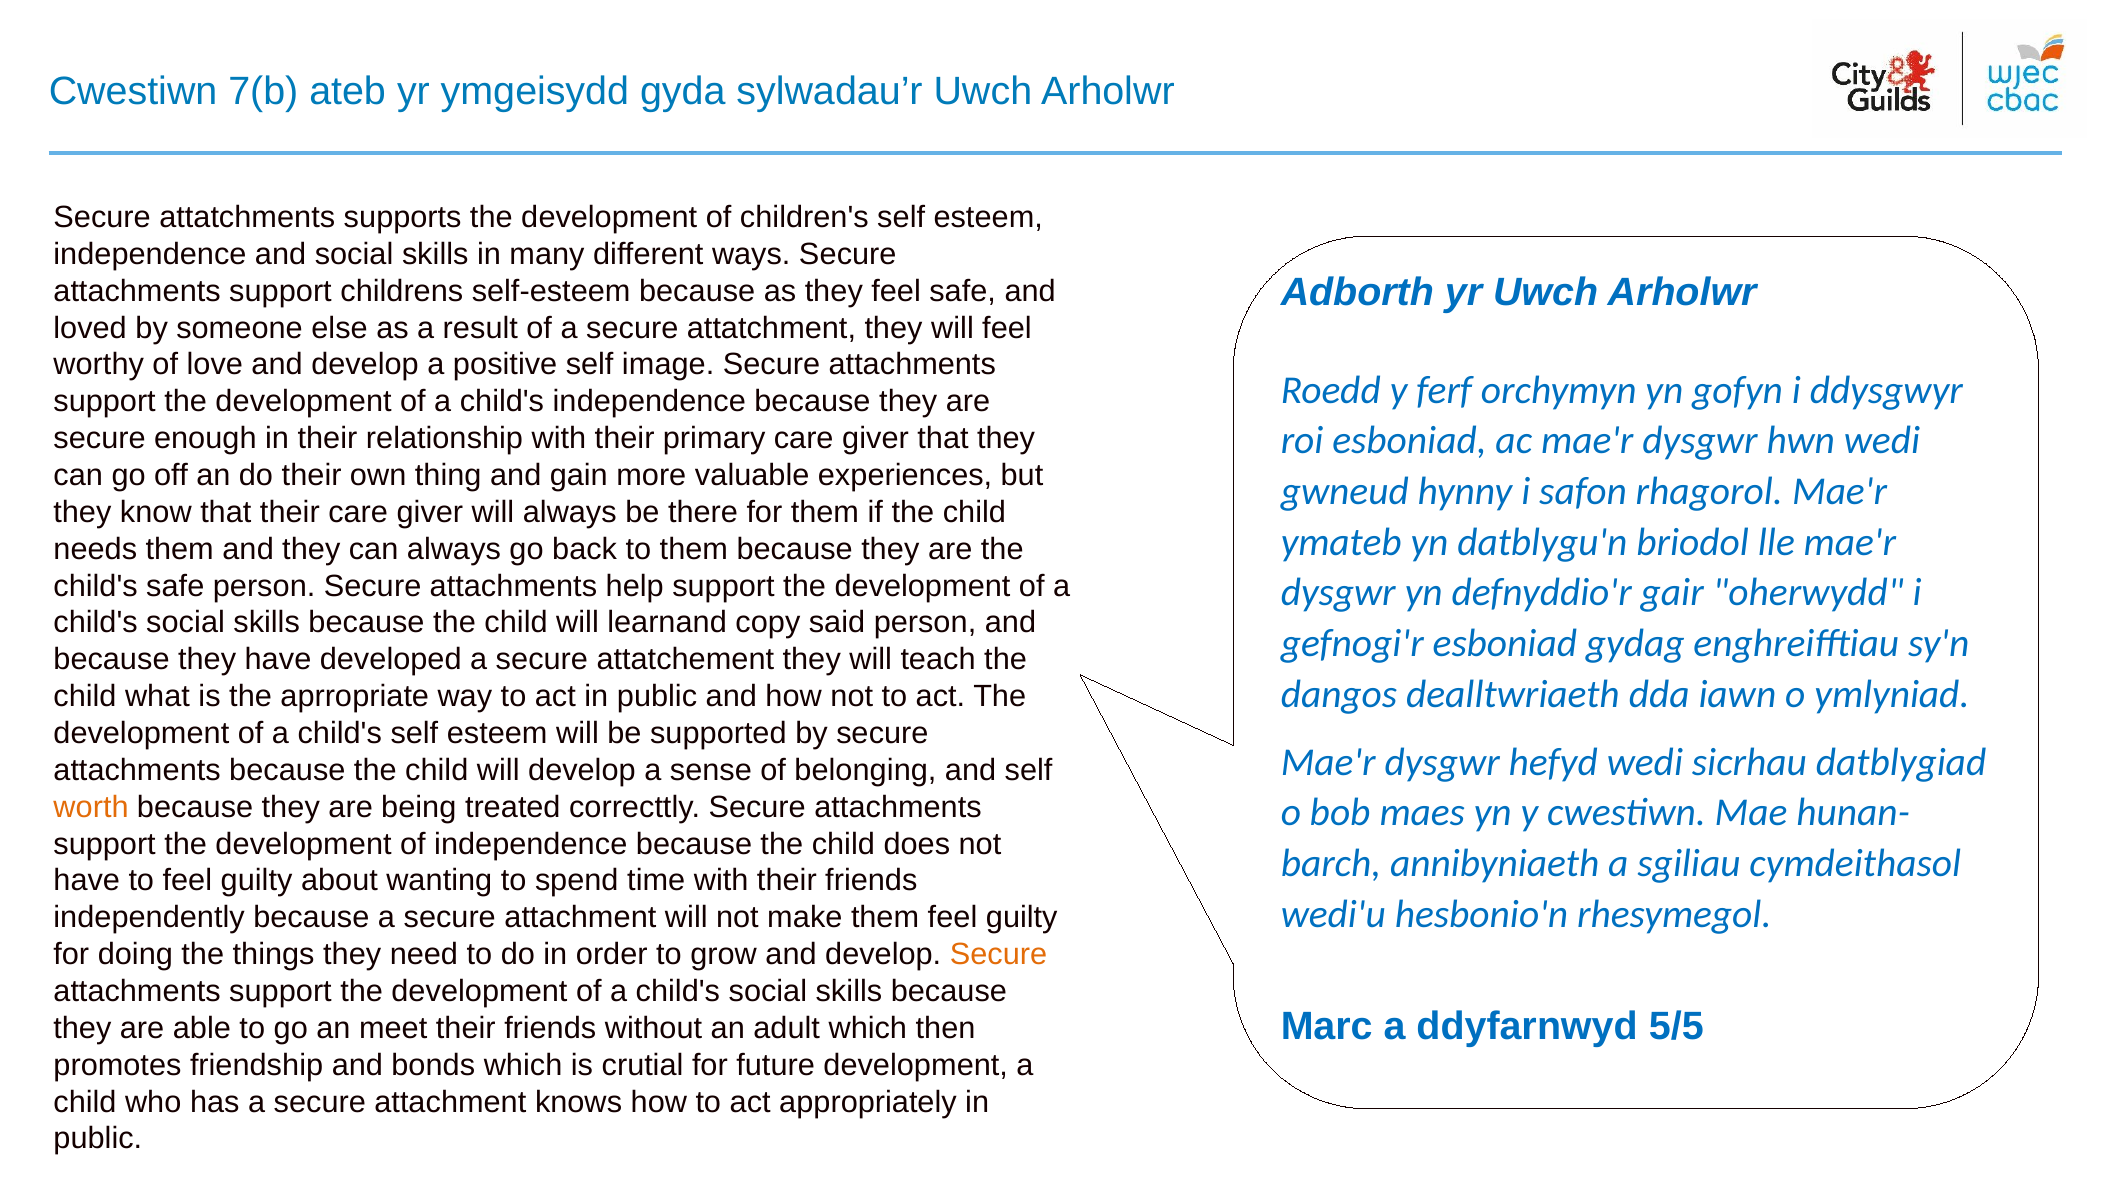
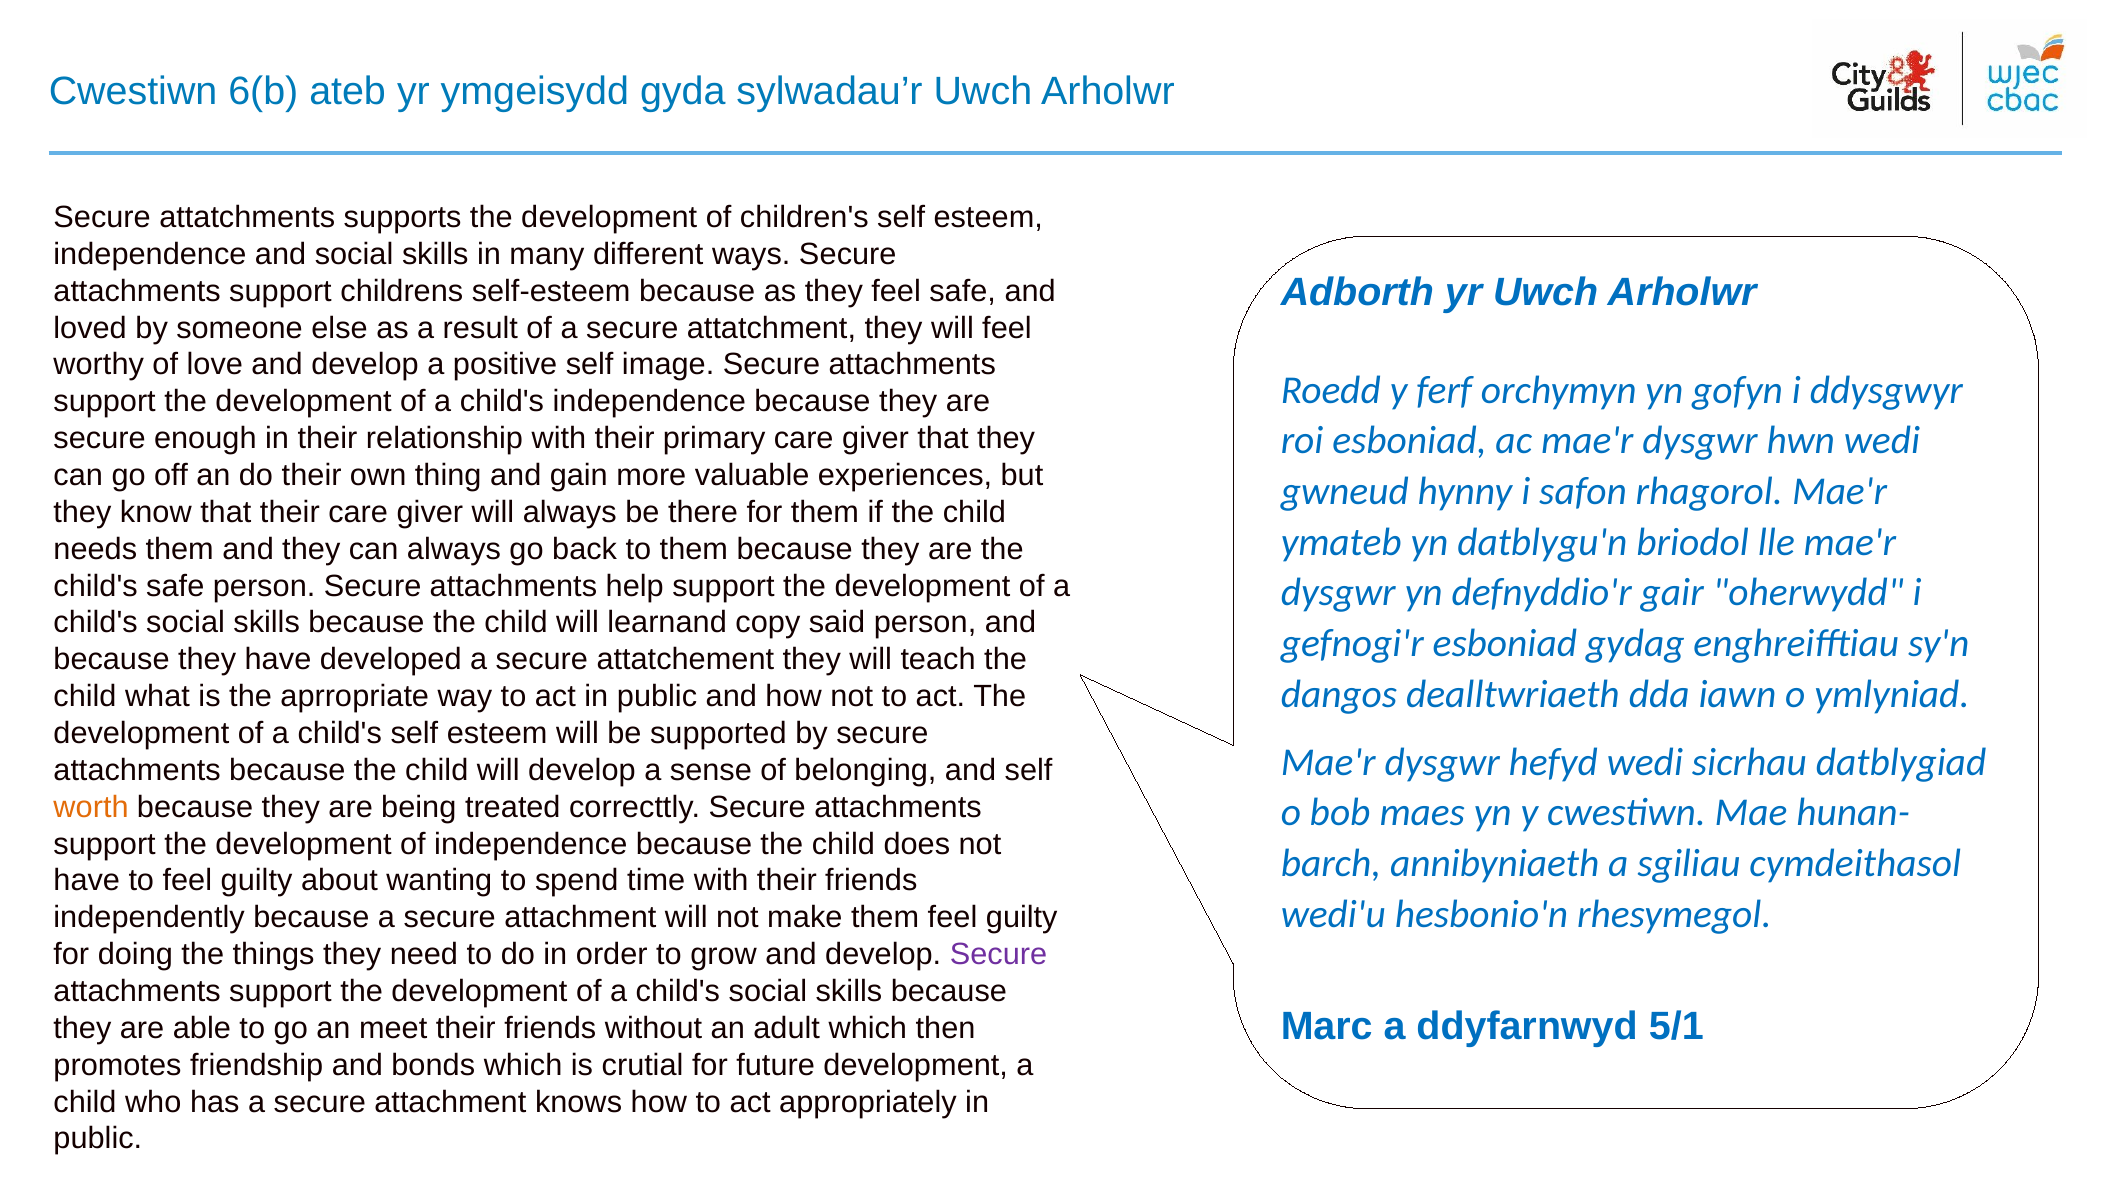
7(b: 7(b -> 6(b (263, 92)
Secure colour: orange -> purple (999, 954)
5/5: 5/5 -> 5/1 (1676, 1026)
